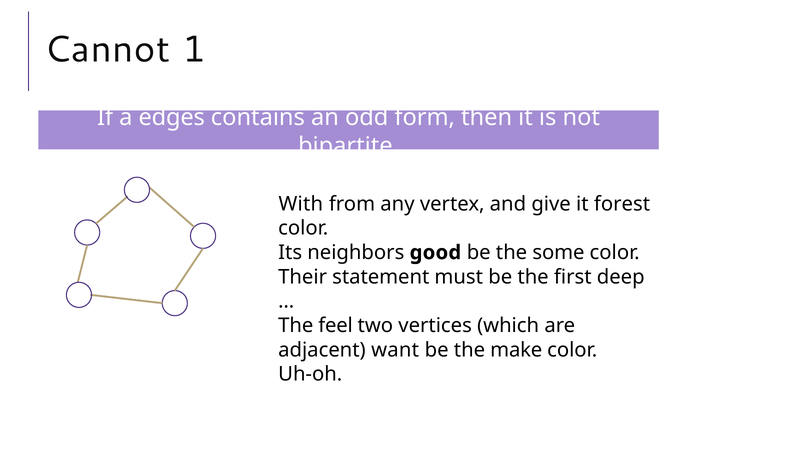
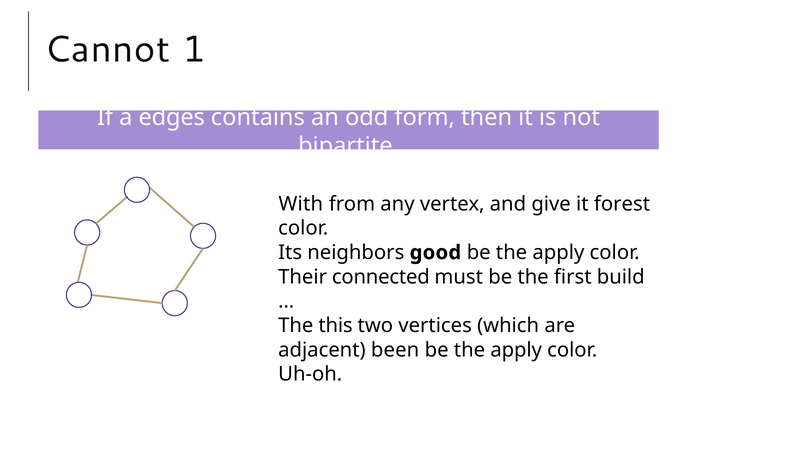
some: some -> apply (558, 253)
statement: statement -> connected (381, 277)
deep: deep -> build (621, 277)
feel: feel -> this (336, 326)
want: want -> been (395, 350)
make: make -> apply (516, 350)
